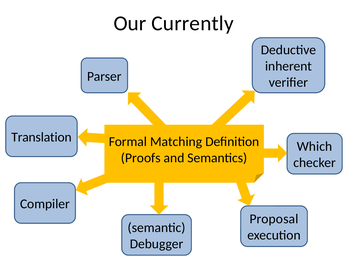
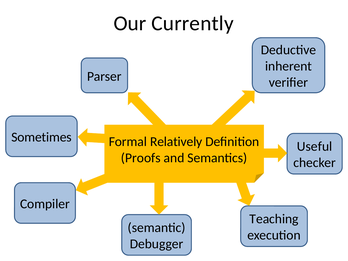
Translation: Translation -> Sometimes (42, 137)
Matching: Matching -> Relatively (176, 142)
Which: Which -> Useful (315, 147)
Proposal: Proposal -> Teaching (274, 219)
